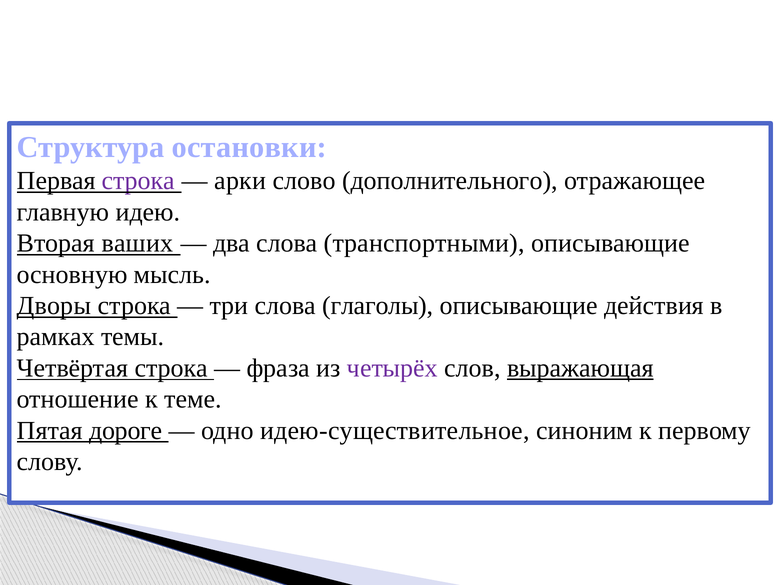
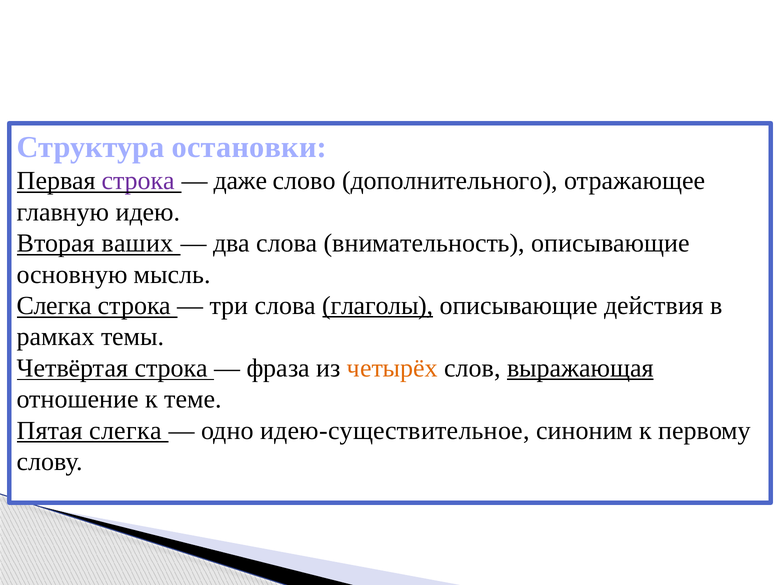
арки: арки -> даже (240, 181)
транспортными: транспортными -> внимательность (424, 243)
Дворы: Дворы -> Слегка (54, 306)
глаголы underline: none -> present (378, 306)
четырёх colour: purple -> orange (392, 368)
Пятая дороге: дороге -> слегка (126, 430)
